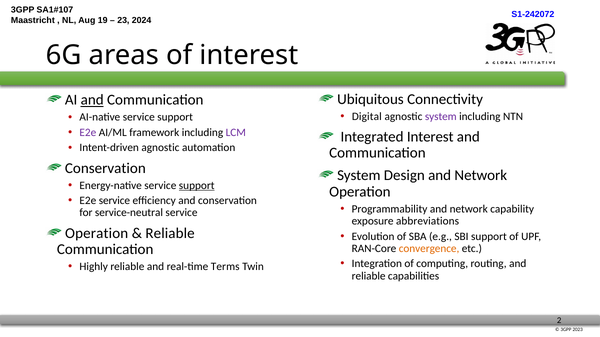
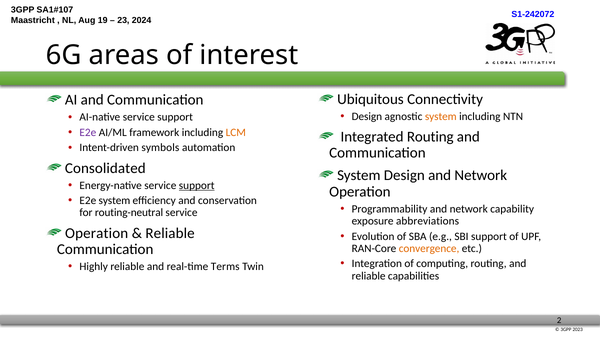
and underline: present -> none (92, 100)
Digital: Digital -> Design (367, 117)
system colour: purple -> orange (441, 117)
LCM colour: purple -> orange (236, 133)
Integrated Interest: Interest -> Routing (430, 137)
Intent-driven agnostic: agnostic -> symbols (160, 148)
Conservation: Conservation -> Consolidated (105, 168)
E2e service: service -> system (114, 201)
service-neutral: service-neutral -> routing-neutral (129, 213)
